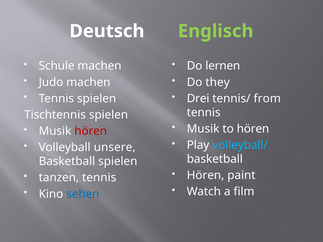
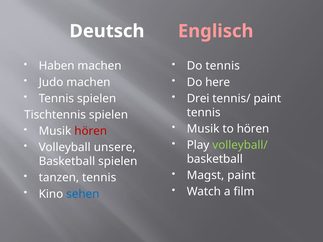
Englisch colour: light green -> pink (216, 31)
Schule: Schule -> Haben (57, 66)
Do lernen: lernen -> tennis (223, 66)
they: they -> here (218, 82)
tennis/ from: from -> paint (267, 99)
volleyball/ colour: light blue -> light green (240, 145)
Hören: Hören -> Magst (206, 175)
